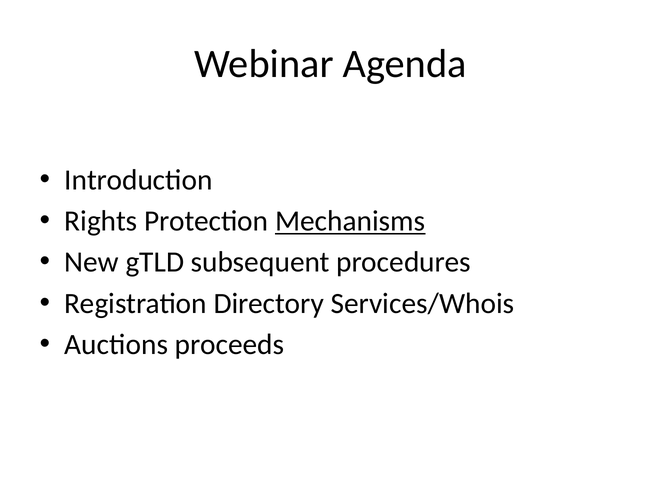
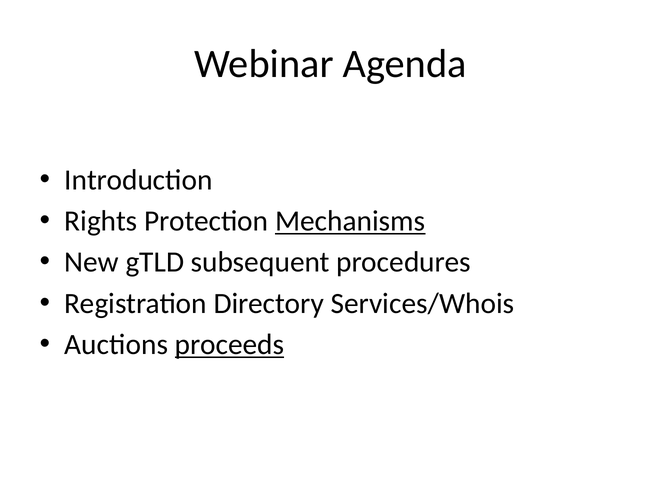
proceeds underline: none -> present (229, 344)
